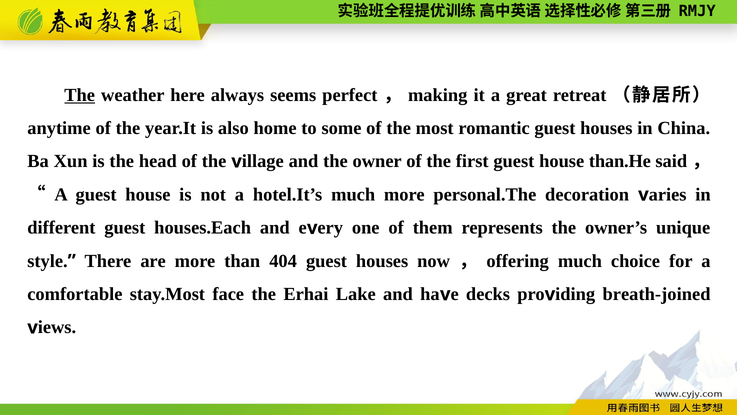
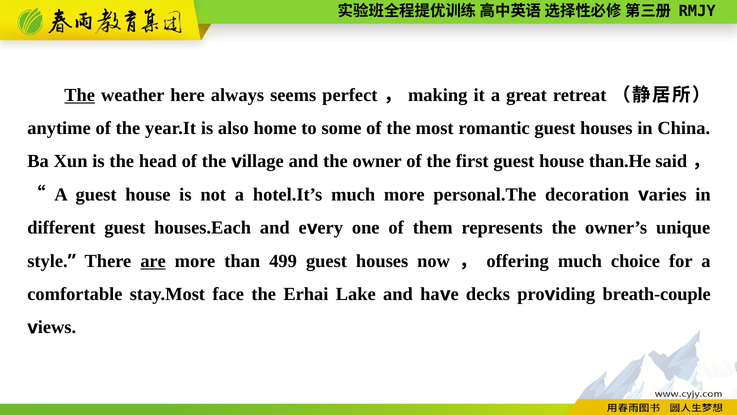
are underline: none -> present (153, 261)
404: 404 -> 499 (283, 261)
breath-joined: breath-joined -> breath-couple (657, 294)
